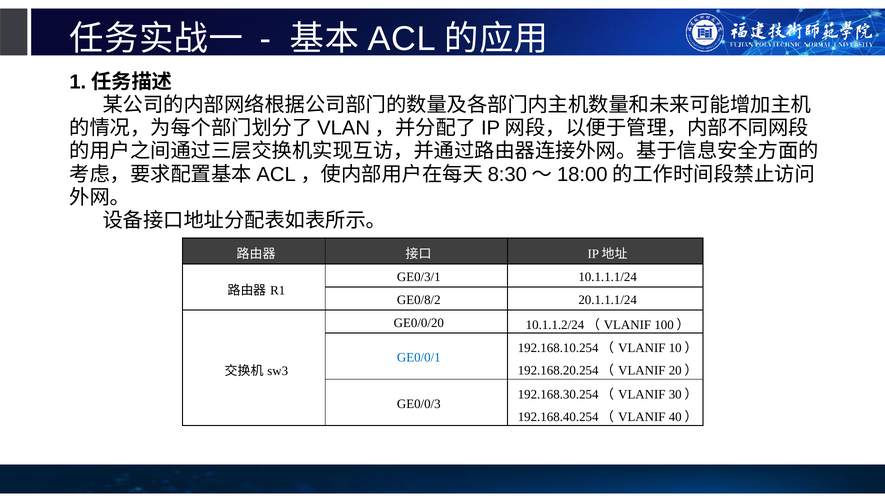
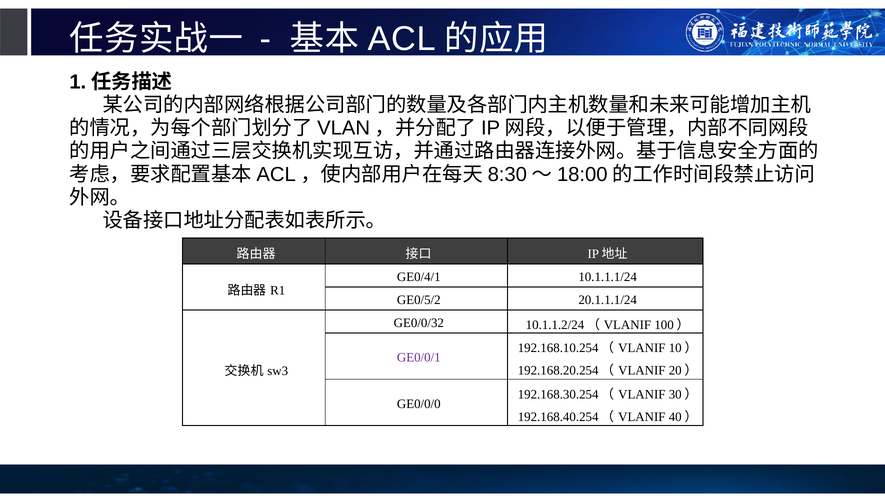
GE0/3/1: GE0/3/1 -> GE0/4/1 (419, 277)
GE0/8/2: GE0/8/2 -> GE0/5/2 (419, 300)
GE0/0/20: GE0/0/20 -> GE0/0/32 (419, 323)
GE0/0/1 colour: blue -> purple (419, 358)
GE0/0/3: GE0/0/3 -> GE0/0/0 (419, 404)
